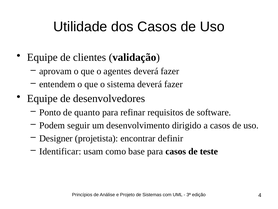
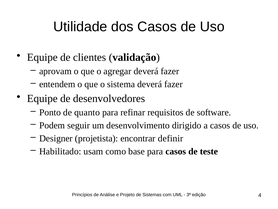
agentes: agentes -> agregar (117, 71)
Identificar: Identificar -> Habilitado (60, 151)
